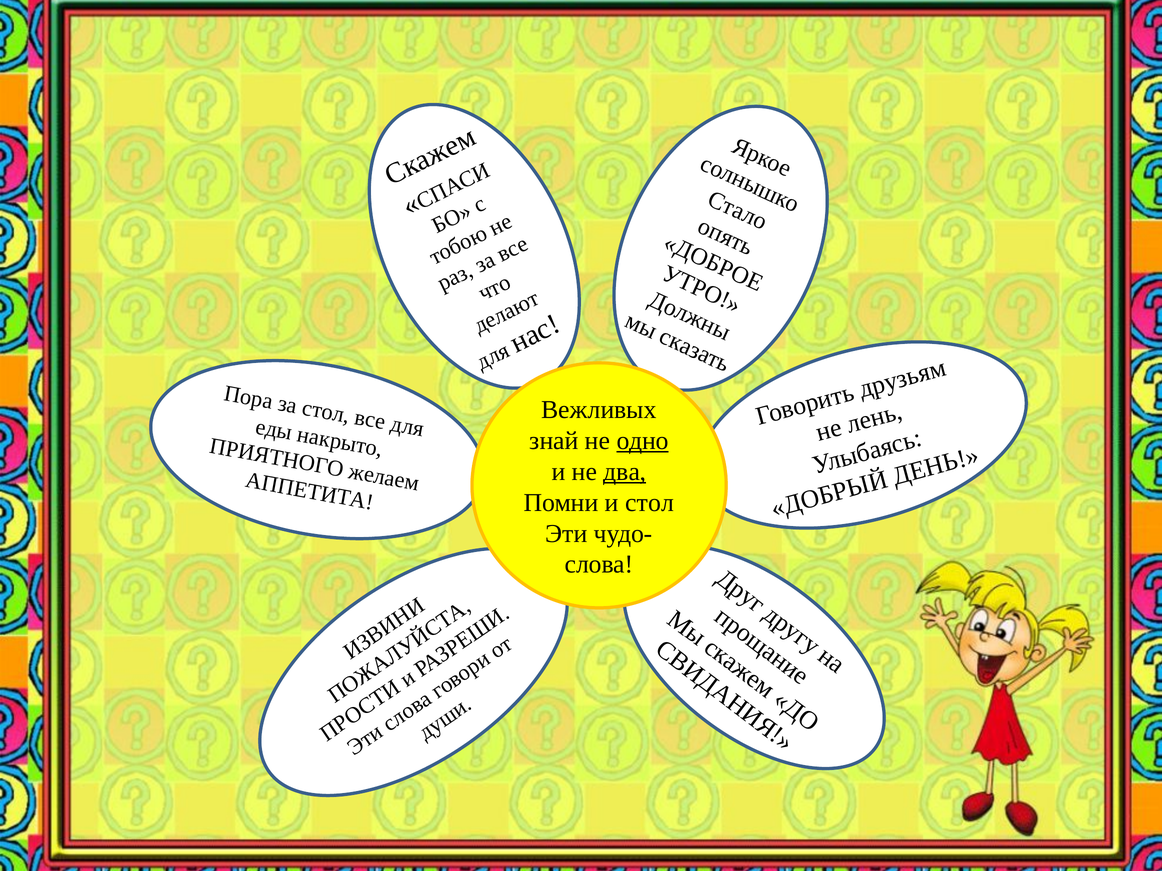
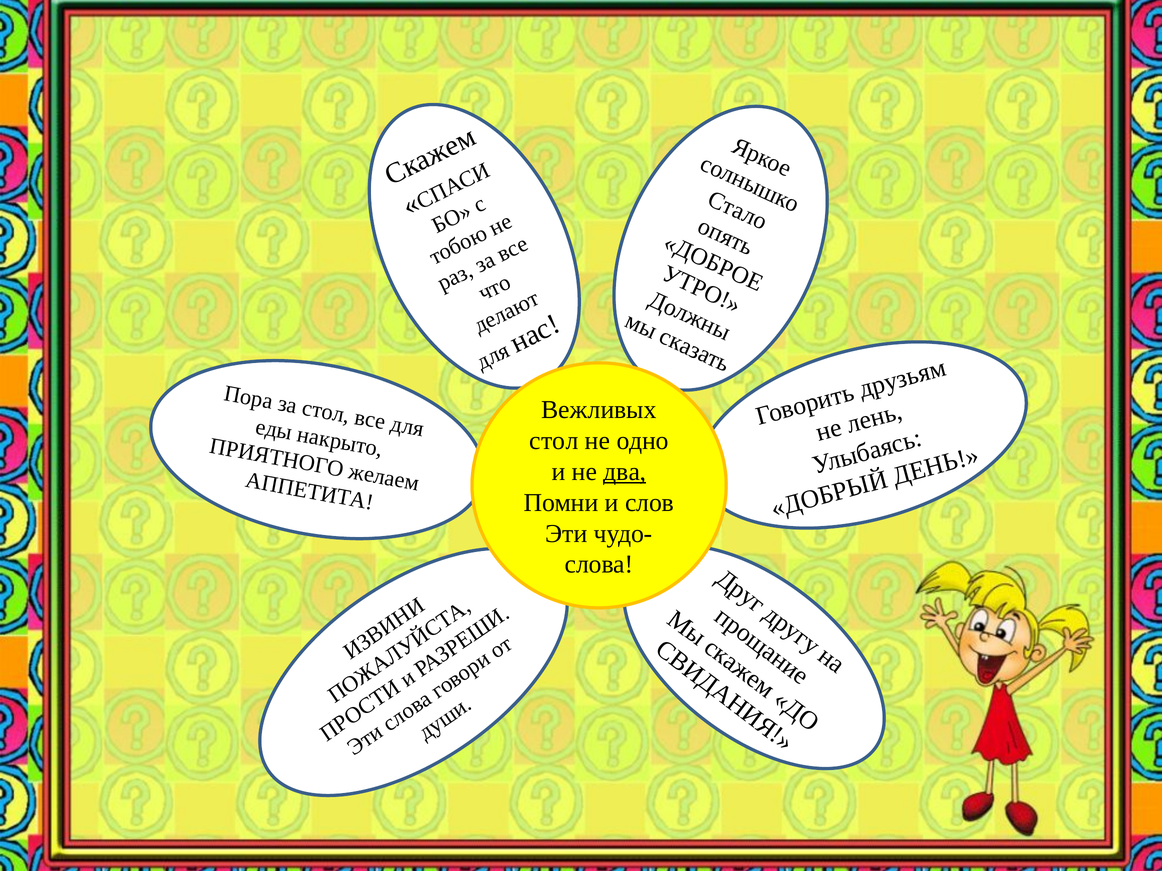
знай: знай -> стол (554, 441)
одно underline: present -> none (643, 441)
и стол: стол -> слов (650, 503)
